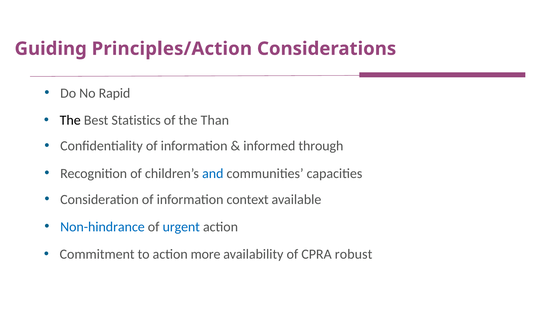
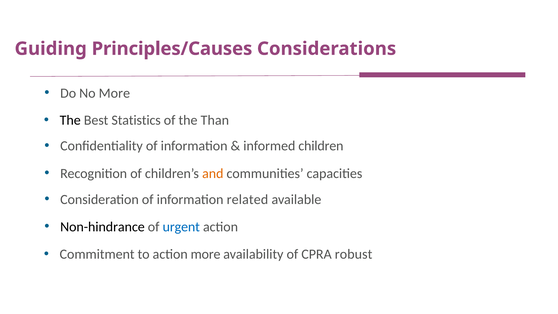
Principles/Action: Principles/Action -> Principles/Causes (172, 49)
No Rapid: Rapid -> More (114, 93)
through: through -> children (321, 146)
and colour: blue -> orange (213, 173)
context: context -> related (247, 199)
Non-hindrance colour: blue -> black (102, 227)
